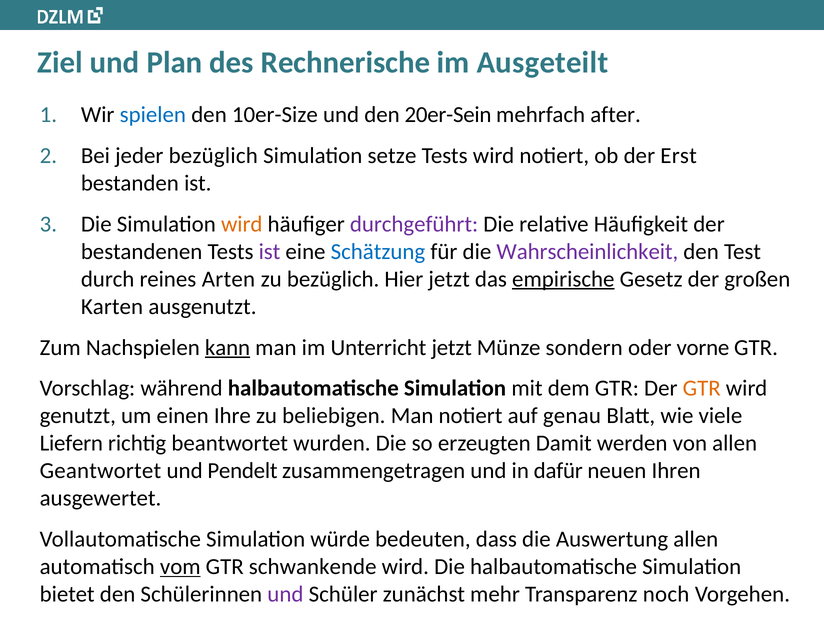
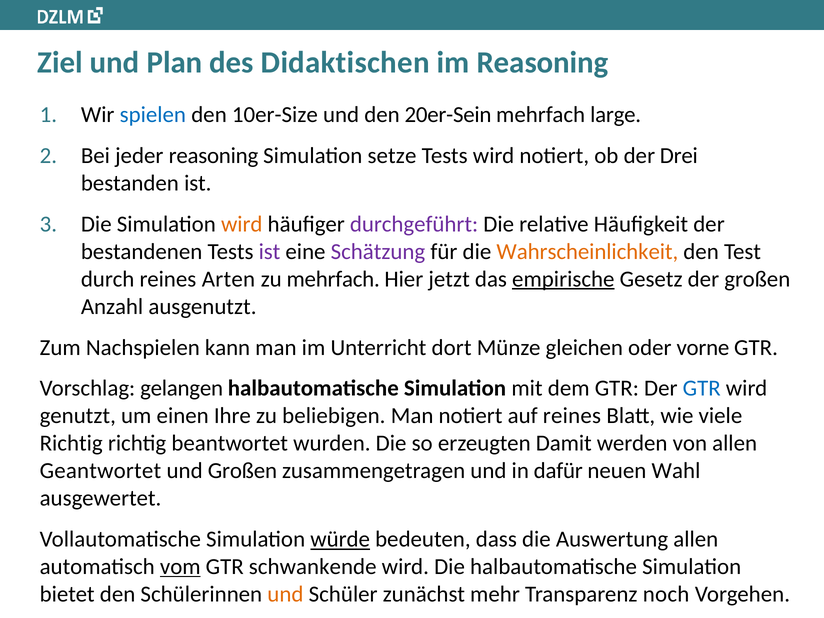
Rechnerische: Rechnerische -> Didaktischen (345, 62)
im Ausgeteilt: Ausgeteilt -> Reasoning (543, 62)
after: after -> large (616, 115)
jeder bezüglich: bezüglich -> reasoning (213, 156)
Erst: Erst -> Drei (679, 156)
Schätzung colour: blue -> purple (378, 252)
Wahrscheinlichkeit colour: purple -> orange (587, 252)
zu bezüglich: bezüglich -> mehrfach (333, 279)
Karten: Karten -> Anzahl (112, 307)
kann underline: present -> none (228, 347)
Unterricht jetzt: jetzt -> dort (452, 347)
sondern: sondern -> gleichen (584, 347)
während: während -> gelangen (182, 388)
GTR colour: orange -> blue (702, 388)
auf genau: genau -> reines (572, 416)
Liefern: Liefern -> Richtig (71, 443)
und Pendelt: Pendelt -> Großen (242, 471)
Ihren: Ihren -> Wahl (676, 471)
würde underline: none -> present (340, 539)
und colour: purple -> orange (285, 594)
